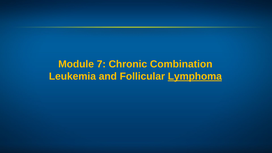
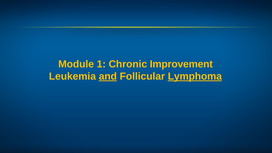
7: 7 -> 1 (101, 64)
Combination: Combination -> Improvement (181, 64)
and underline: none -> present (108, 76)
